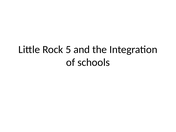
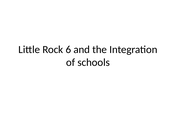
5: 5 -> 6 (68, 49)
